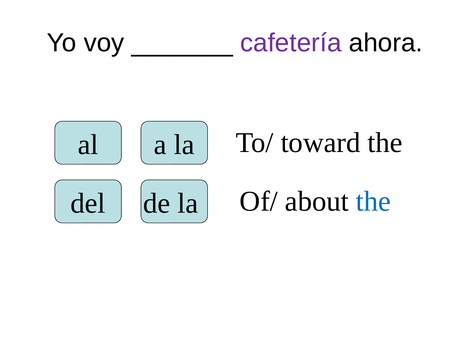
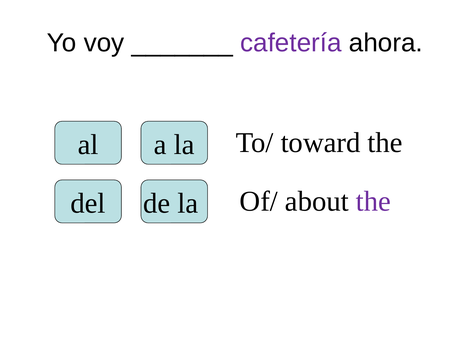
the colour: blue -> purple (373, 202)
